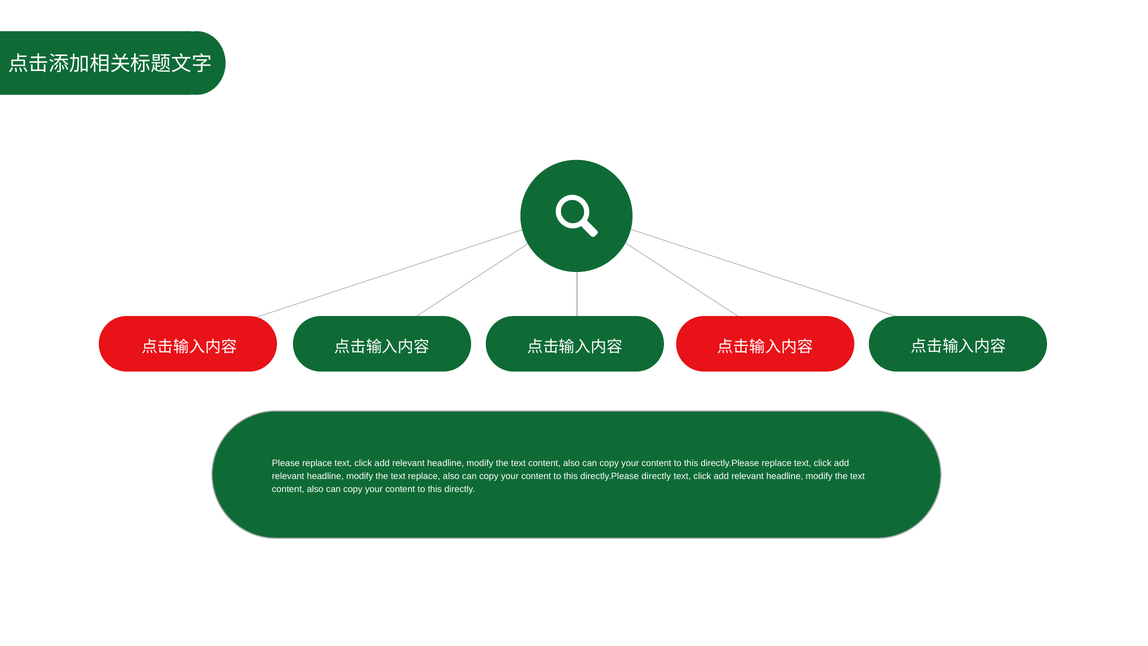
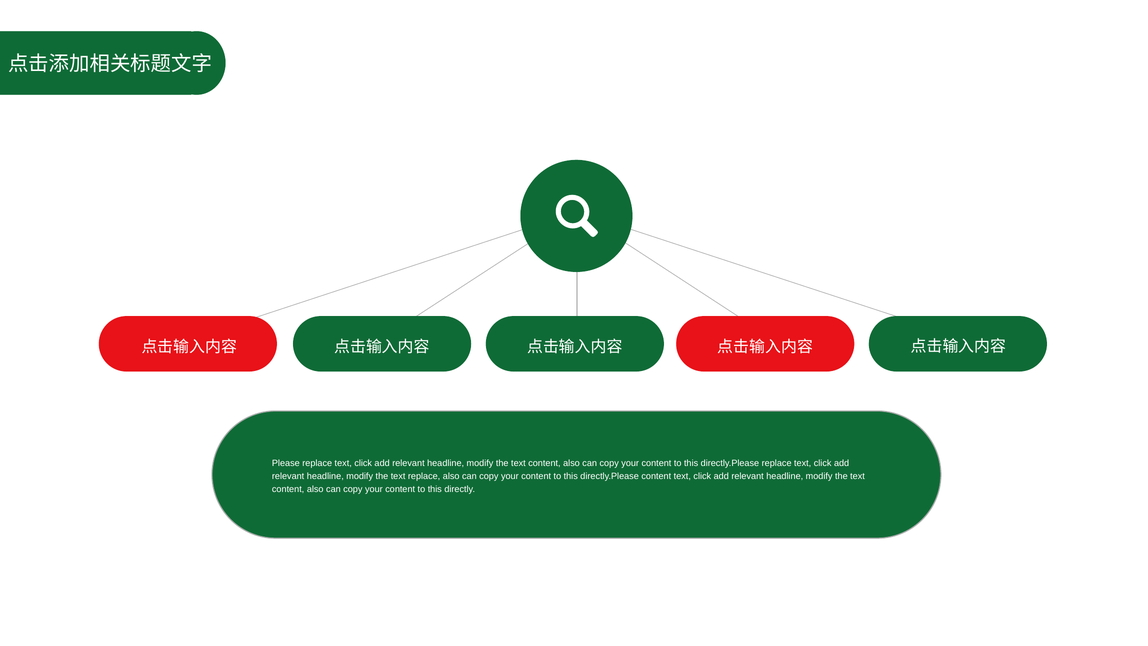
directly.Please directly: directly -> content (656, 476)
